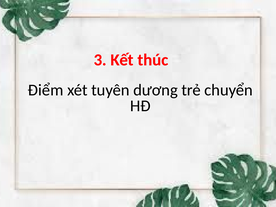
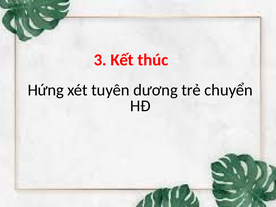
Điểm: Điểm -> Hứng (46, 90)
